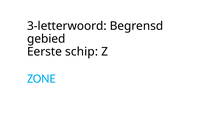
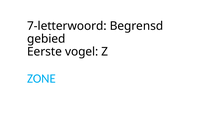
3-letterwoord: 3-letterwoord -> 7-letterwoord (67, 26)
schip: schip -> vogel (82, 52)
